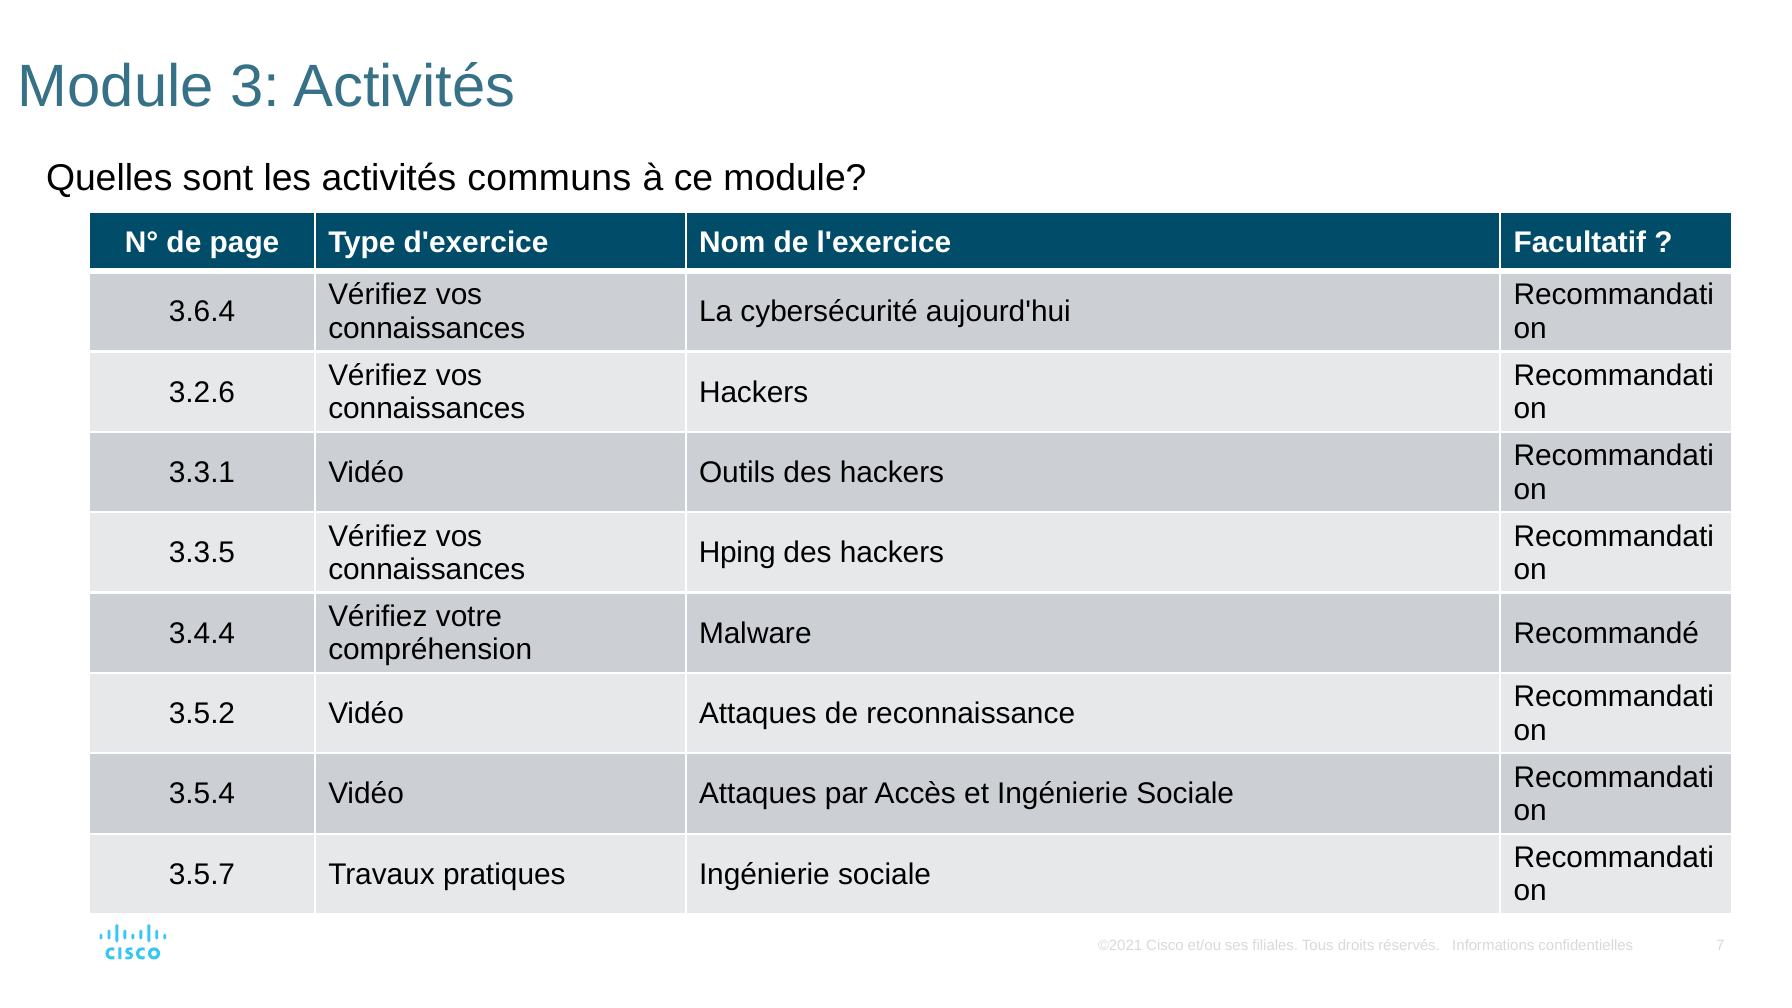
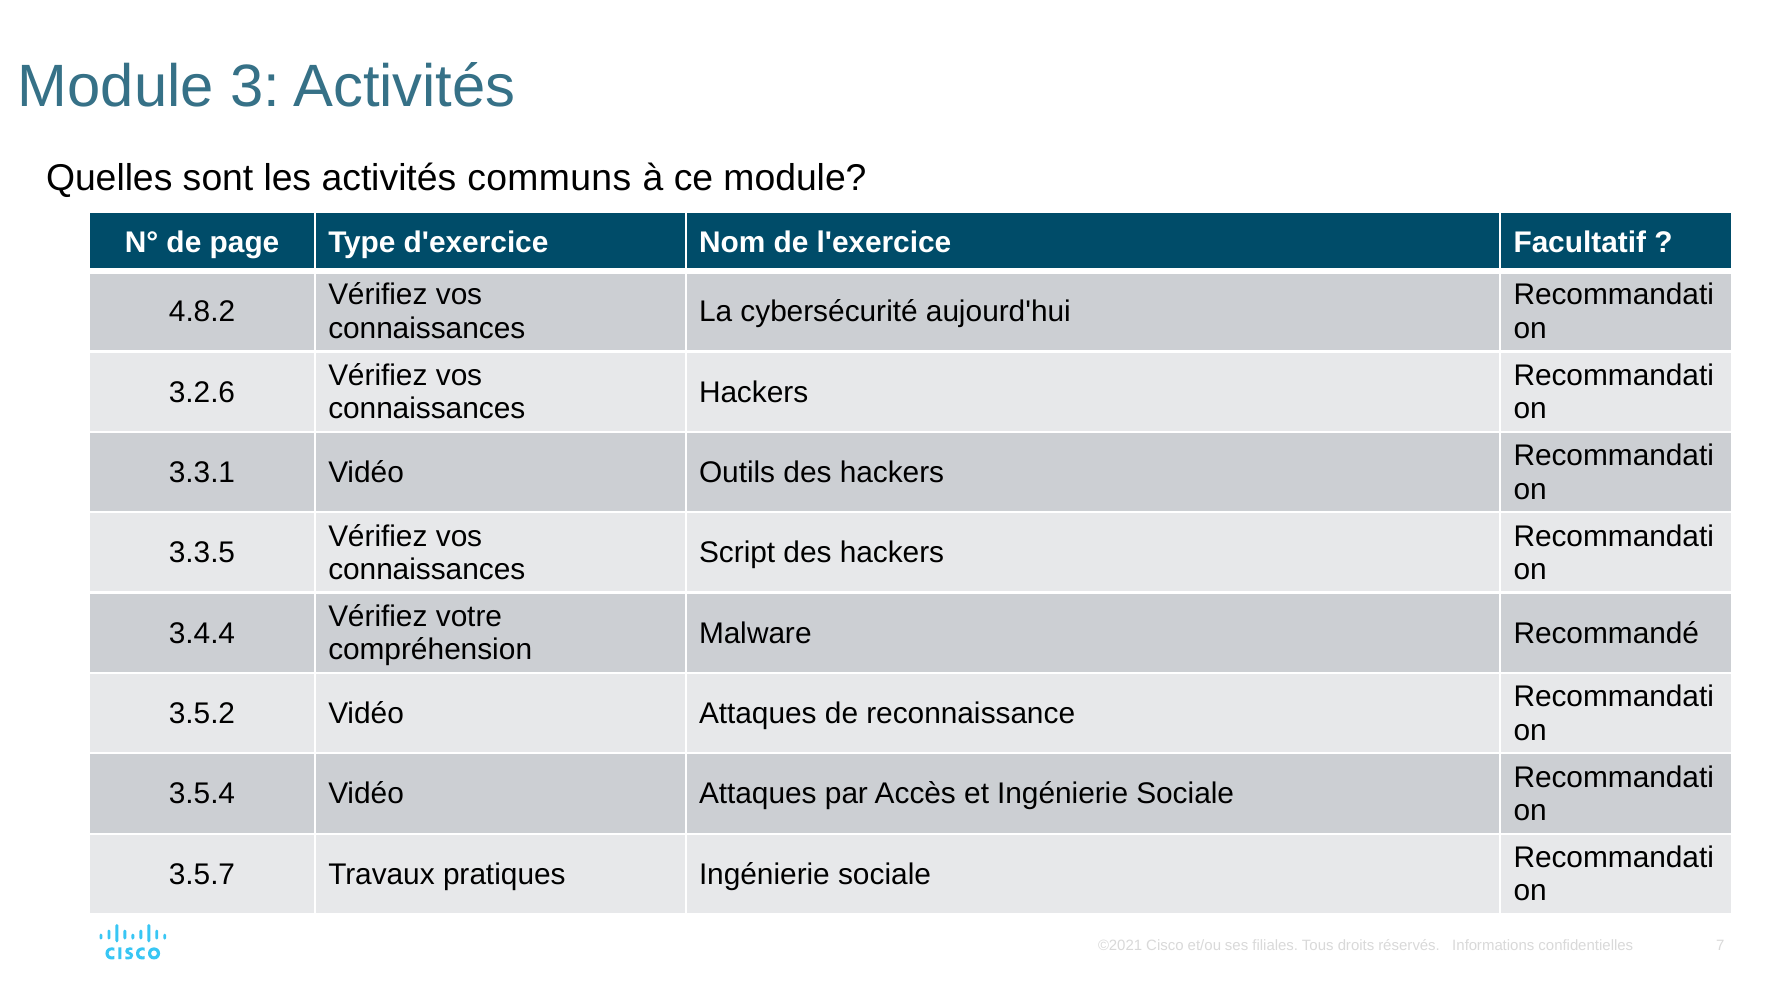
3.6.4: 3.6.4 -> 4.8.2 (202, 312)
Hping: Hping -> Script (737, 553)
